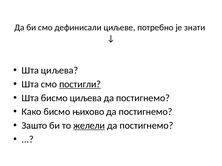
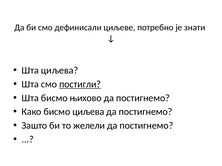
бисмо циљева: циљева -> њихово (86, 98)
бисмо њихово: њихово -> циљева (88, 112)
желели underline: present -> none (89, 126)
